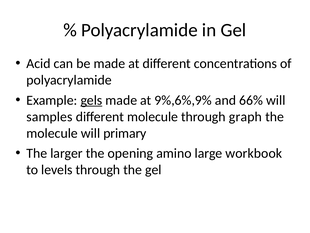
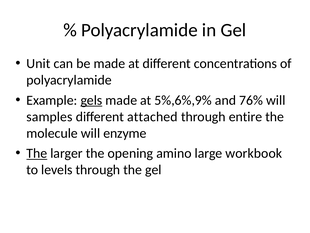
Acid: Acid -> Unit (38, 63)
9%,6%,9%: 9%,6%,9% -> 5%,6%,9% (183, 100)
66%: 66% -> 76% (251, 100)
different molecule: molecule -> attached (152, 117)
graph: graph -> entire (246, 117)
primary: primary -> enzyme (125, 133)
The underline: none -> present (37, 153)
